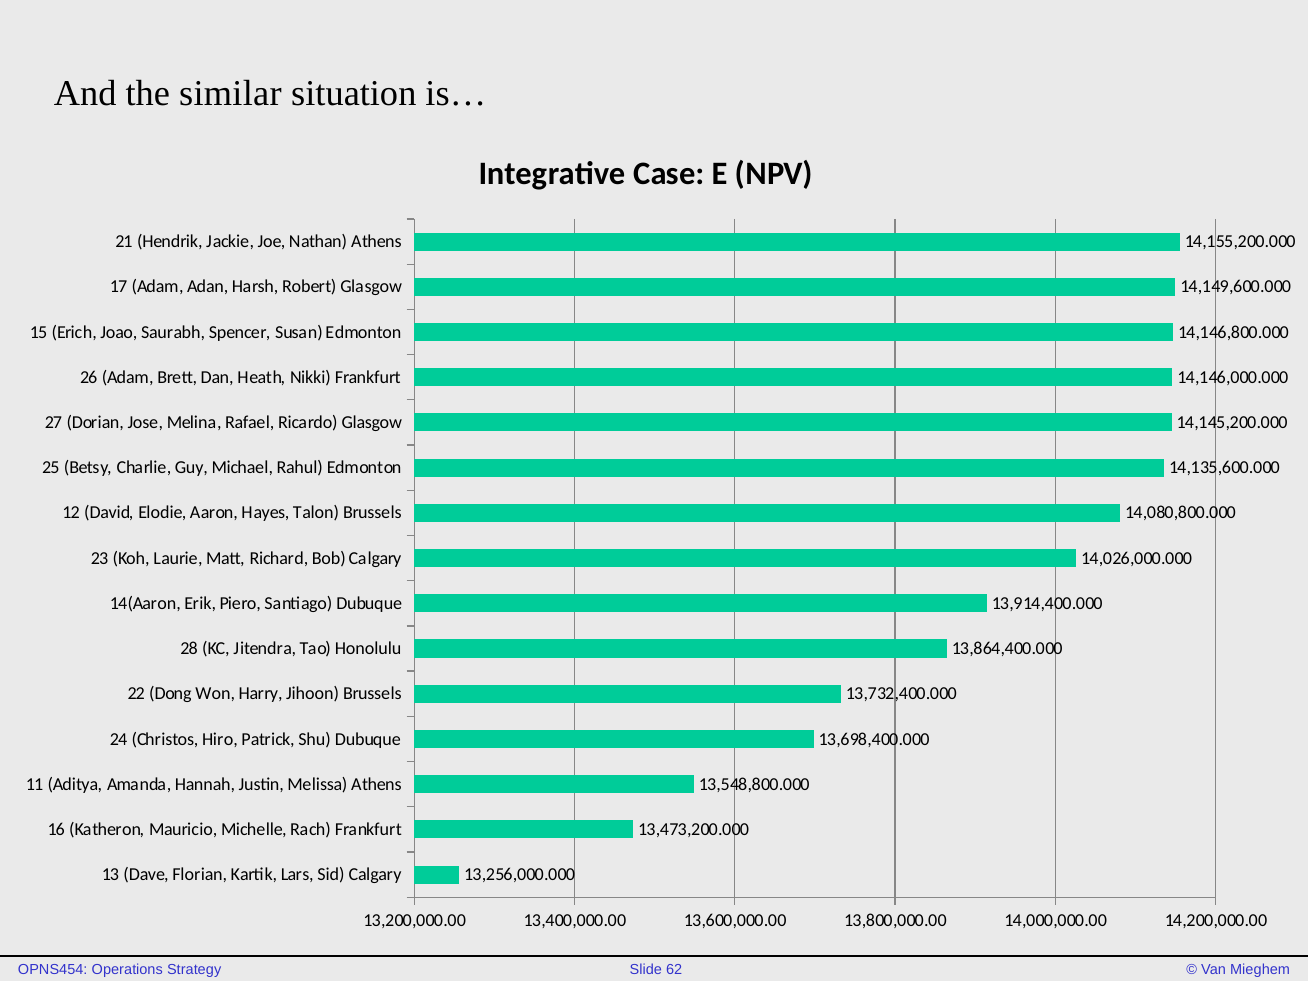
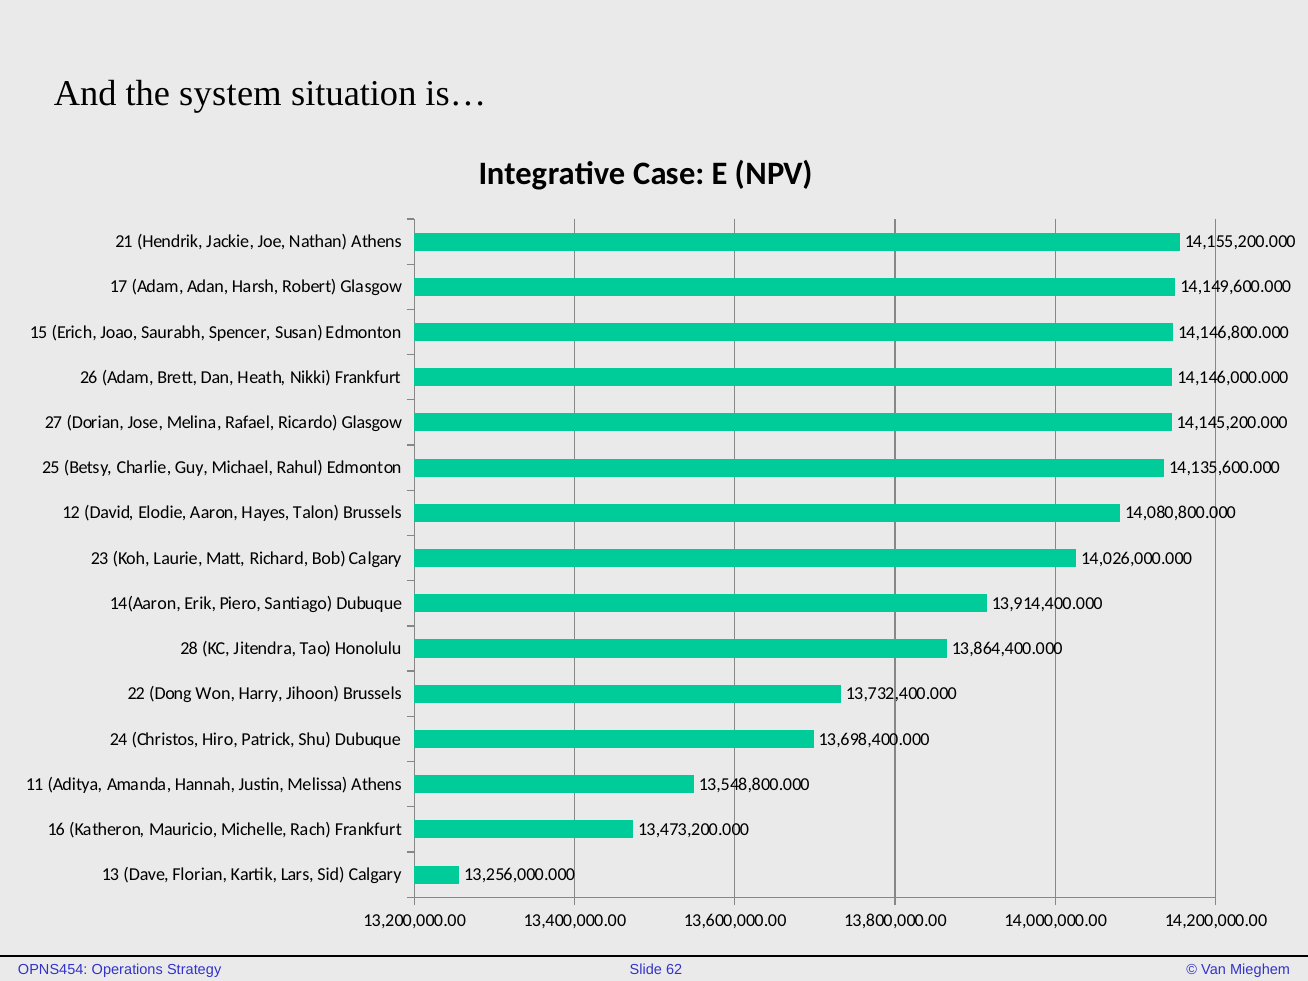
similar: similar -> system (230, 93)
